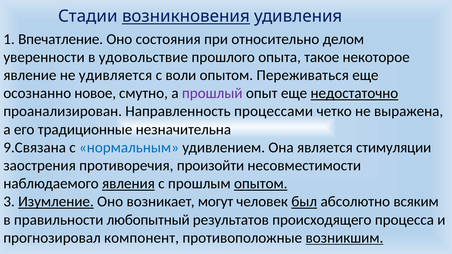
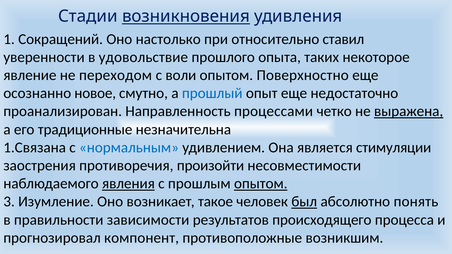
Впечатление: Впечатление -> Сокращений (61, 39)
состояния: состояния -> настолько (168, 39)
делом: делом -> ставил (343, 39)
такое: такое -> таких (322, 57)
удивляется: удивляется -> переходом (115, 75)
Переживаться: Переживаться -> Поверхностно (303, 75)
прошлый colour: purple -> blue (212, 93)
недостаточно underline: present -> none (354, 93)
выражена underline: none -> present (409, 111)
9.Связана: 9.Связана -> 1.Связана (35, 148)
Изумление underline: present -> none (56, 202)
могут: могут -> такое (216, 202)
всяким: всяким -> понять (416, 202)
любопытный: любопытный -> зависимости (148, 220)
возникшим underline: present -> none (344, 238)
